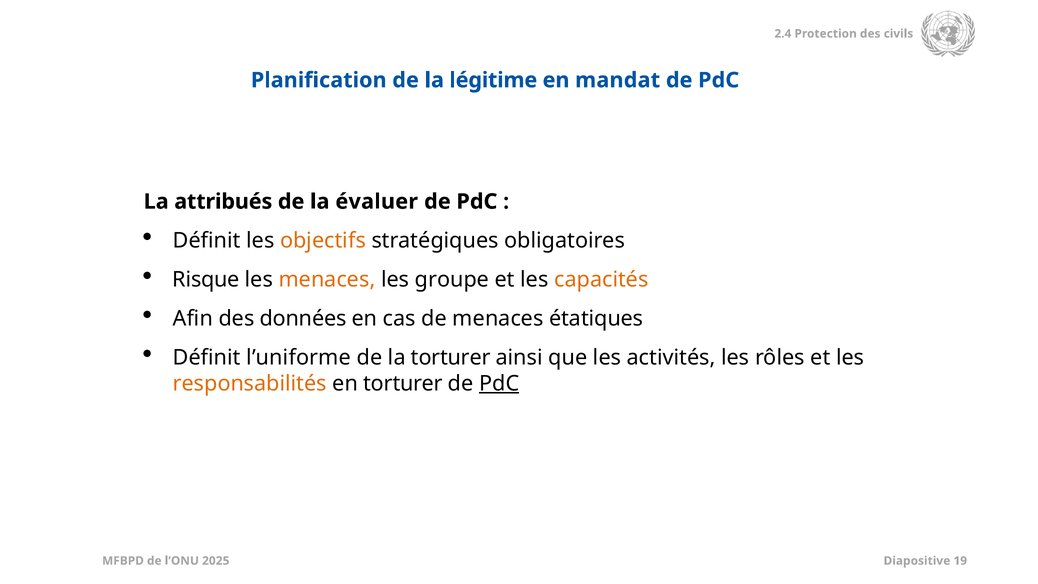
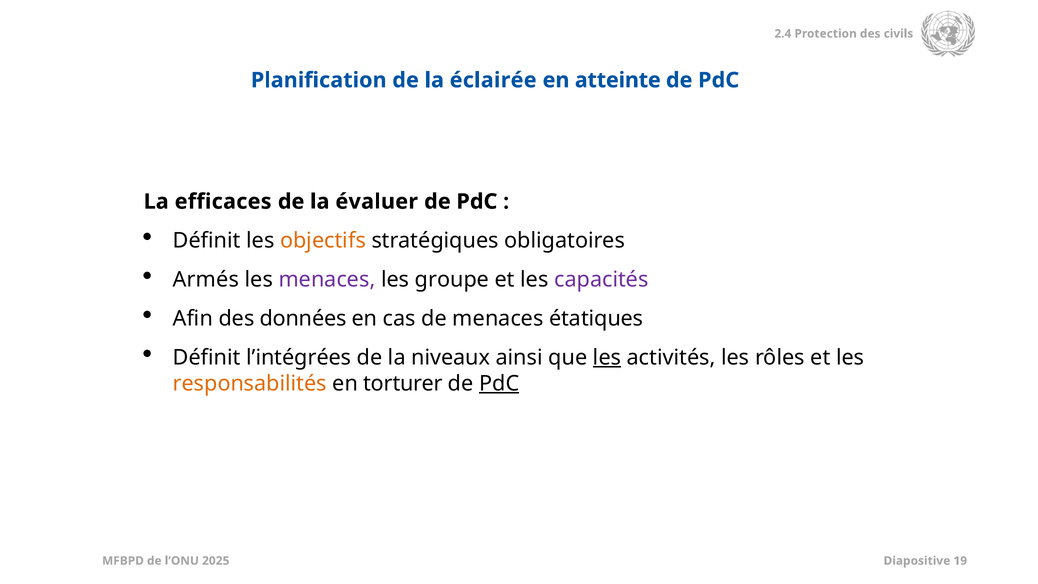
légitime: légitime -> éclairée (493, 80)
mandat: mandat -> atteinte (618, 80)
attribués: attribués -> efficaces (223, 202)
Risque: Risque -> Armés (206, 279)
menaces colour: orange -> purple (327, 279)
capacités colour: orange -> purple (601, 279)
l’uniforme: l’uniforme -> l’intégrées (299, 357)
la torturer: torturer -> niveaux (451, 357)
les underline: none -> present (607, 357)
